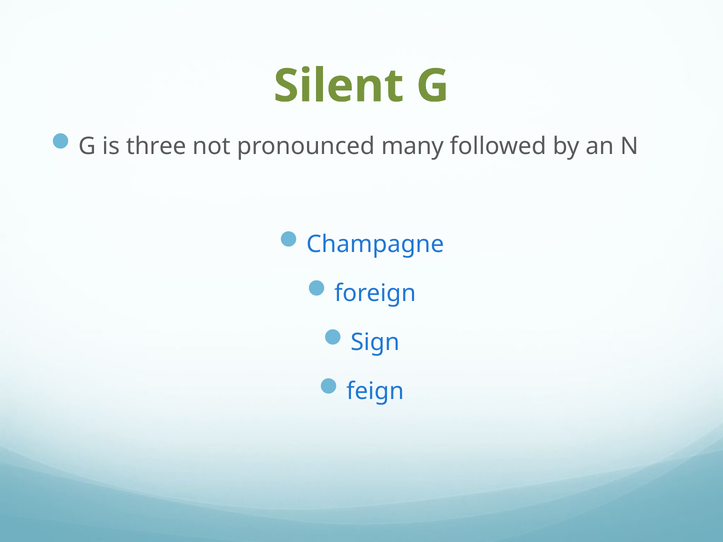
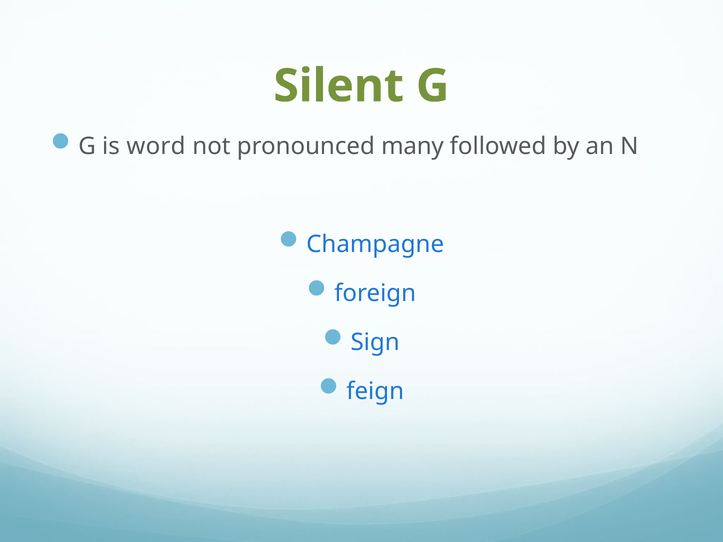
three: three -> word (156, 146)
